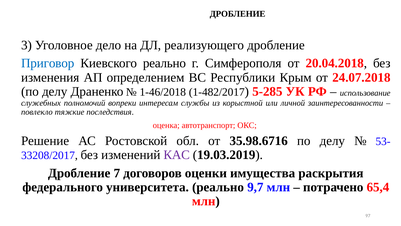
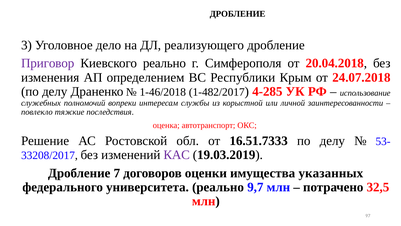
Приговор colour: blue -> purple (48, 63)
5-285: 5-285 -> 4-285 (267, 91)
35.98.6716: 35.98.6716 -> 16.51.7333 (259, 141)
раскрытия: раскрытия -> указанных (331, 173)
65,4: 65,4 -> 32,5 (378, 187)
